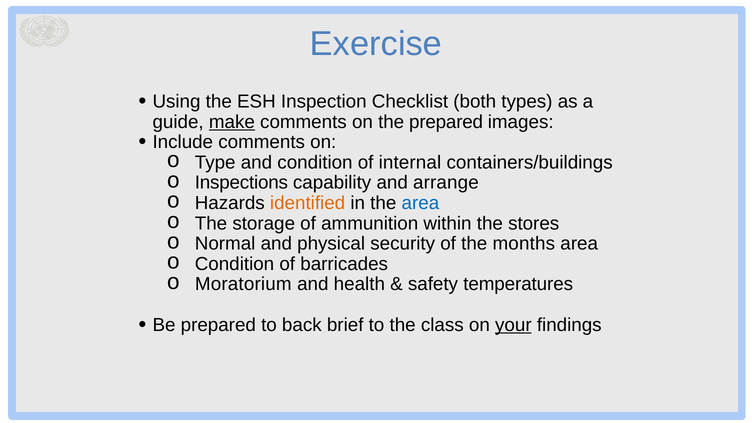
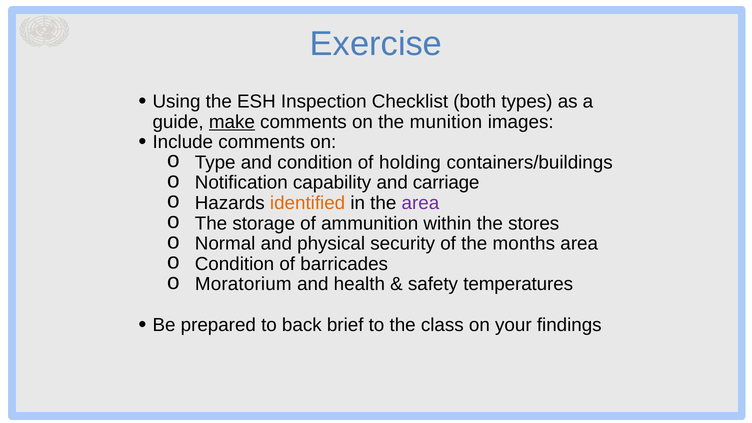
the prepared: prepared -> munition (446, 122)
internal: internal -> holding (410, 162)
Inspections: Inspections -> Notification (241, 183)
arrange: arrange -> carriage (446, 183)
area colour: blue -> purple (420, 203)
your underline: present -> none (513, 325)
